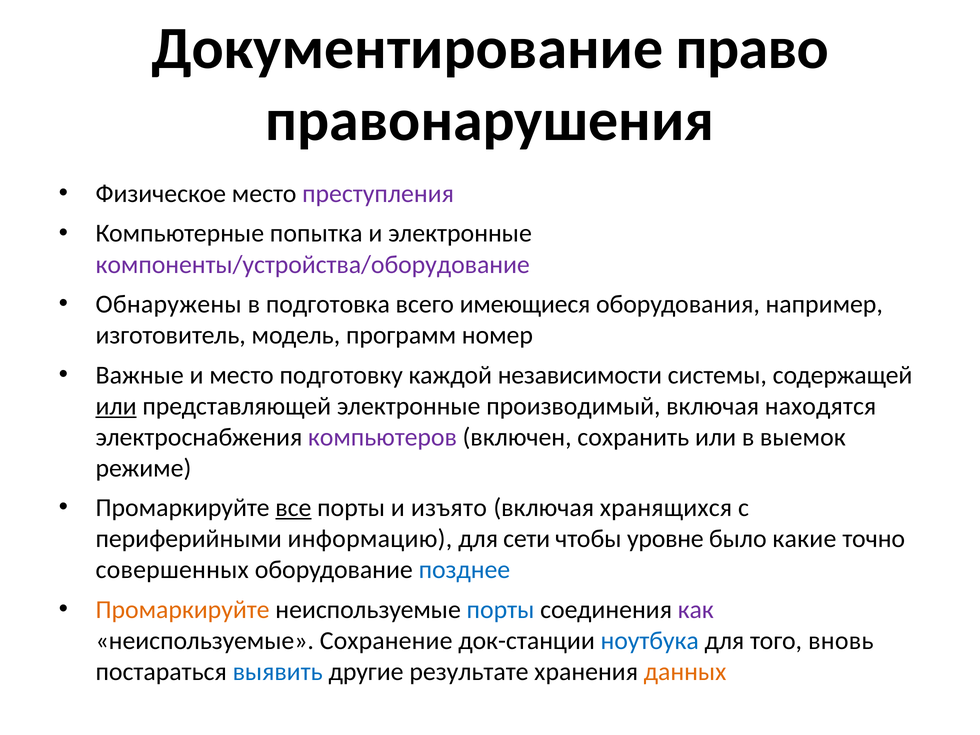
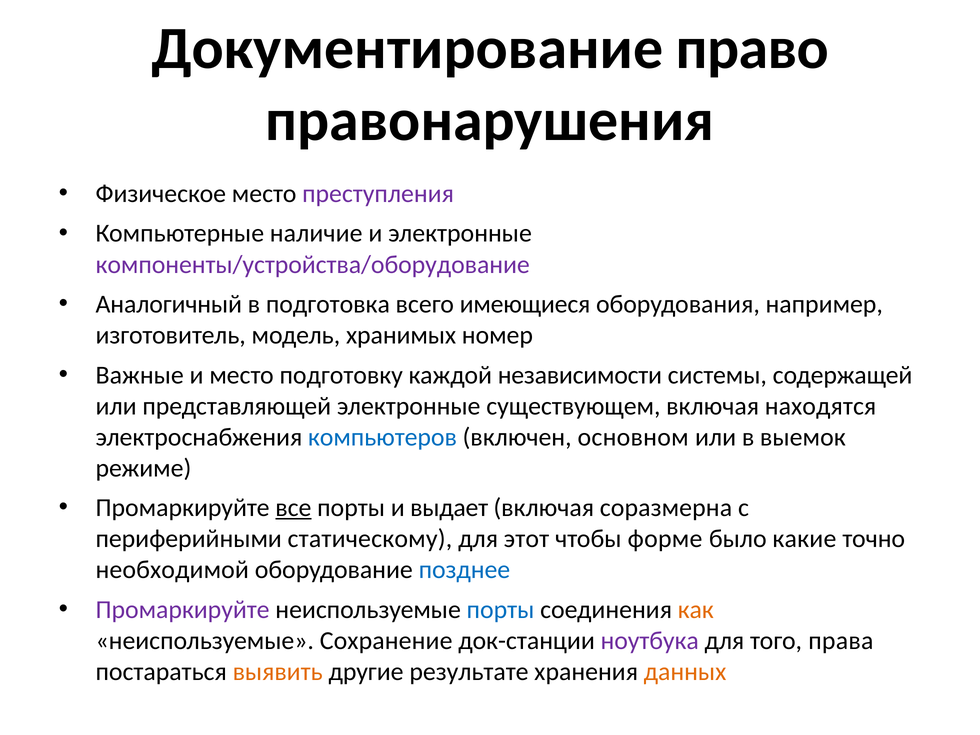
попытка: попытка -> наличие (316, 233)
Обнаружены: Обнаружены -> Аналогичный (169, 304)
программ: программ -> хранимых (401, 335)
или underline: present -> none (116, 406)
производимый: производимый -> существующем (573, 406)
компьютеров colour: purple -> blue (382, 437)
сохранить: сохранить -> основном (633, 437)
изъято: изъято -> выдает (449, 508)
хранящихся: хранящихся -> соразмерна (666, 508)
информацию: информацию -> статическому (370, 539)
сети: сети -> этот (526, 539)
уровне: уровне -> форме (665, 539)
совершенных: совершенных -> необходимой (172, 570)
Промаркируйте colour: orange -> purple (183, 610)
как colour: purple -> orange (696, 610)
ноутбука colour: blue -> purple (650, 641)
вновь: вновь -> права (841, 641)
выявить colour: blue -> orange (278, 672)
